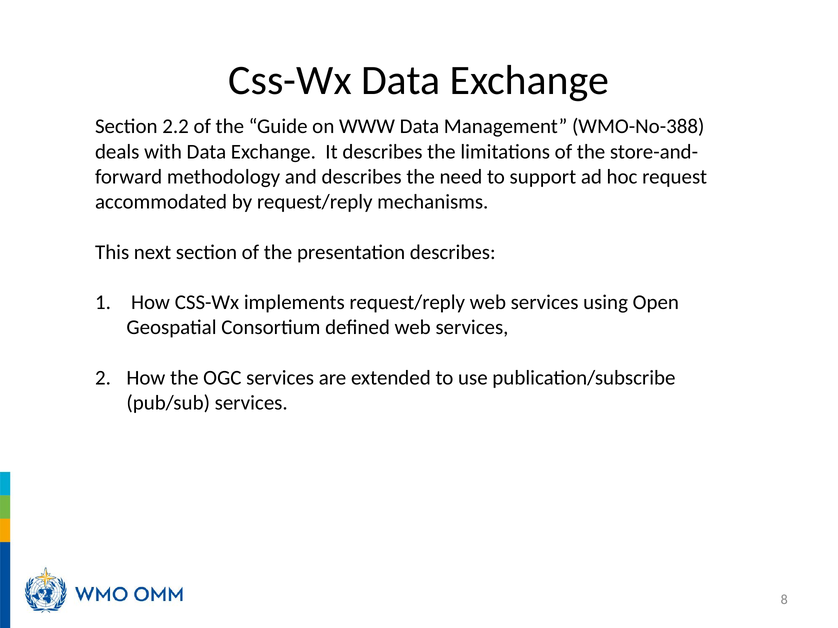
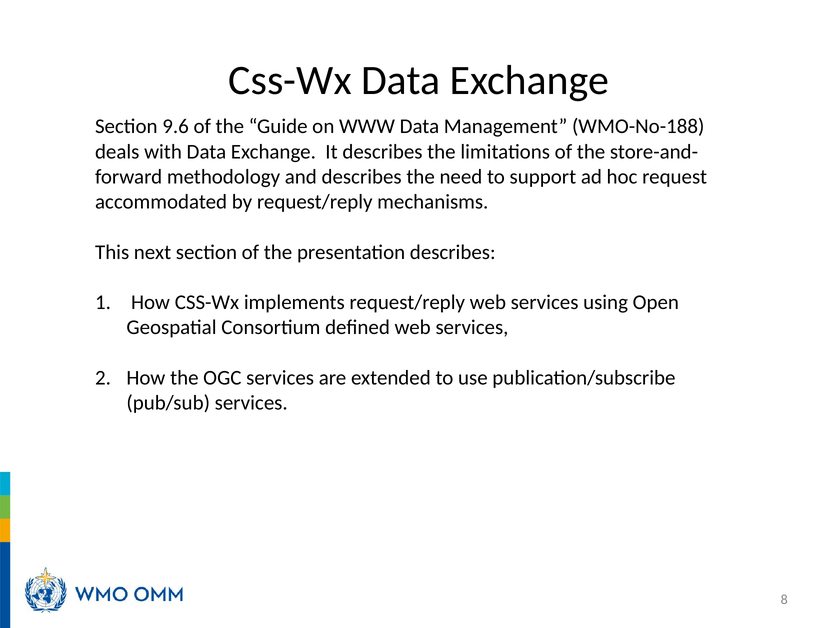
2.2: 2.2 -> 9.6 (176, 127)
WMO-No-388: WMO-No-388 -> WMO-No-188 (638, 127)
